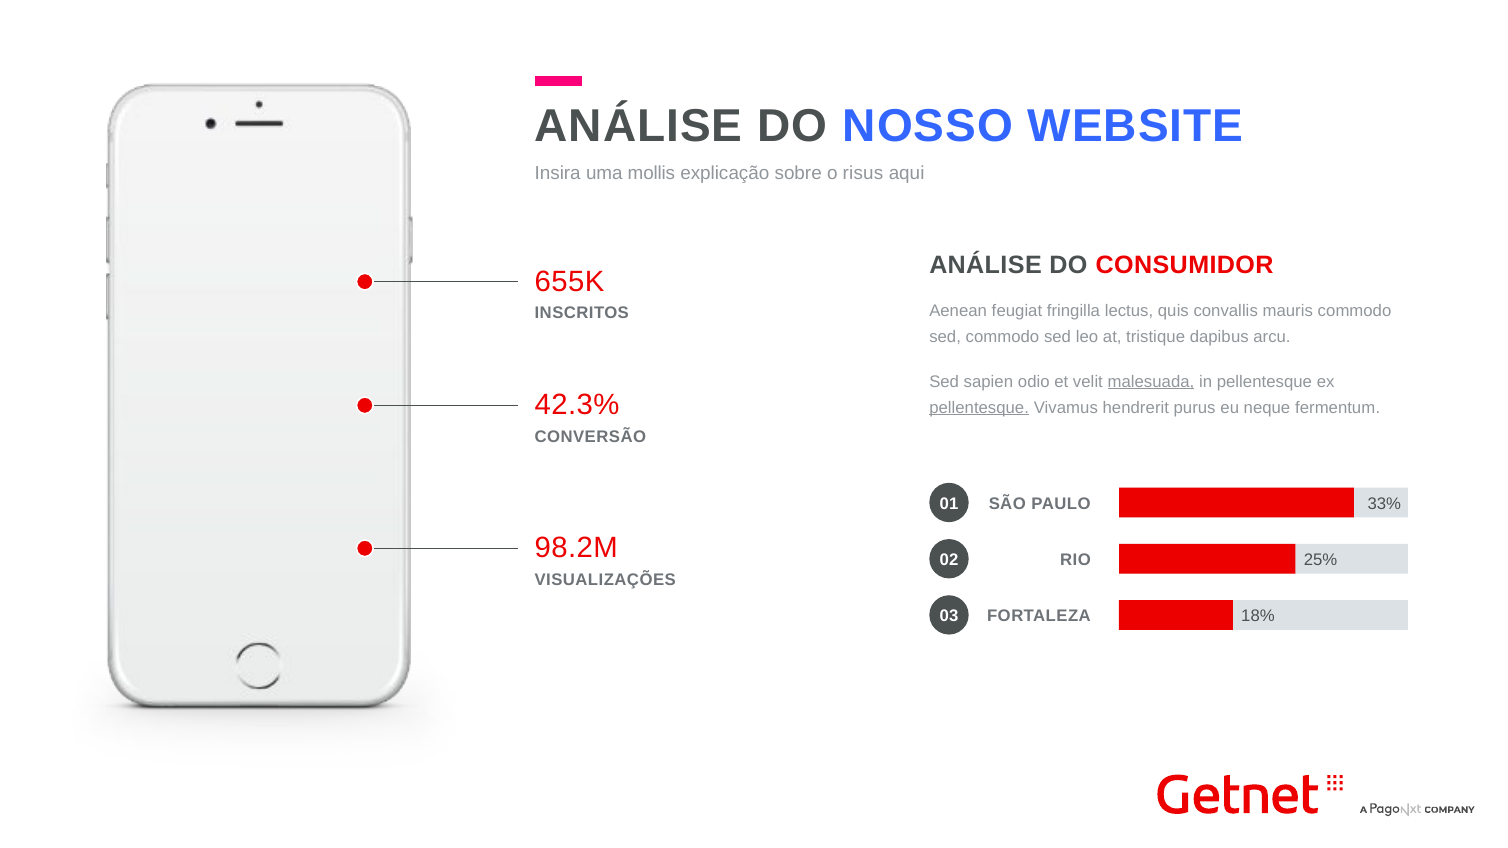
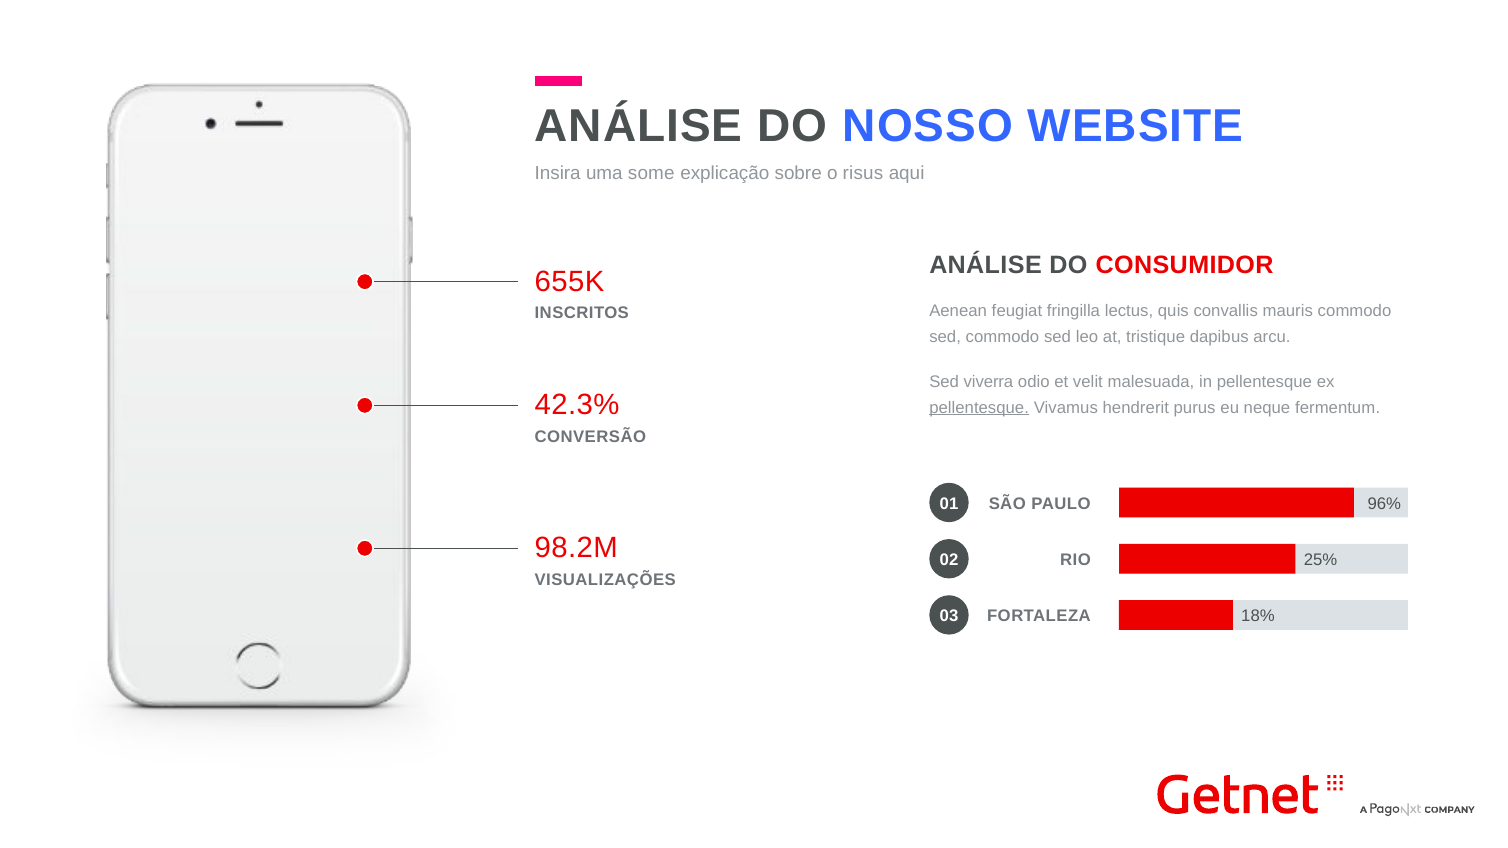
mollis: mollis -> some (651, 173)
sapien: sapien -> viverra (988, 382)
malesuada underline: present -> none (1151, 382)
33%: 33% -> 96% (1384, 504)
